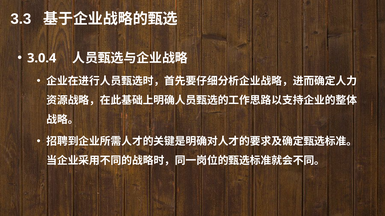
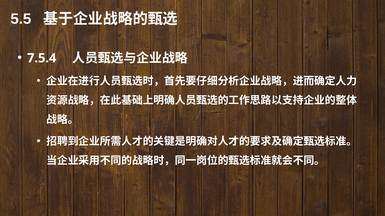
3.3: 3.3 -> 5.5 (21, 19)
3.0.4: 3.0.4 -> 7.5.4 (42, 58)
